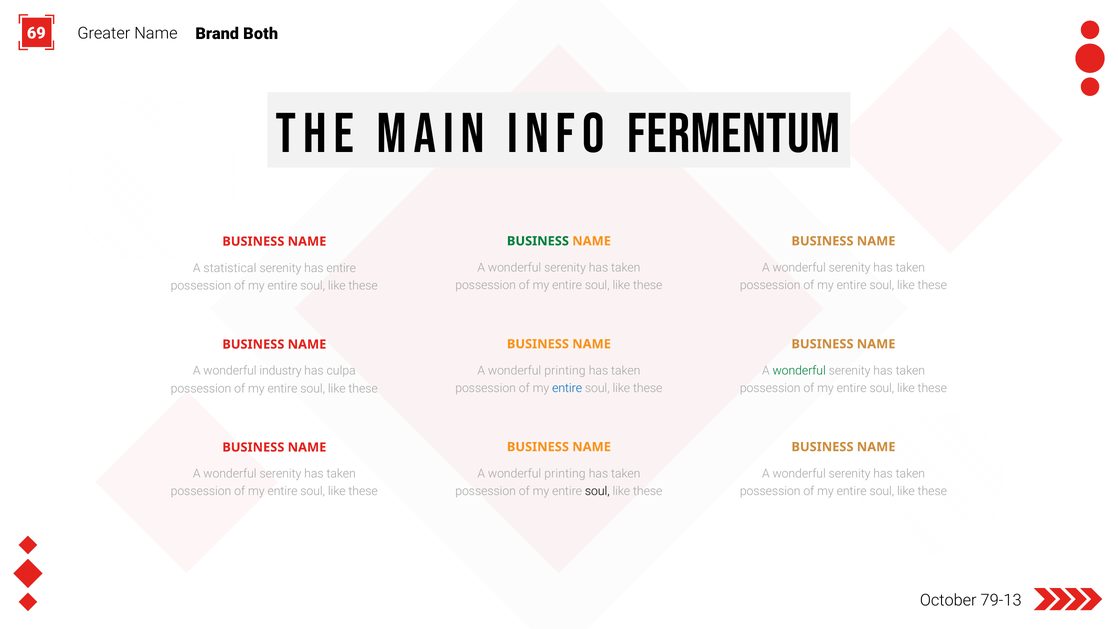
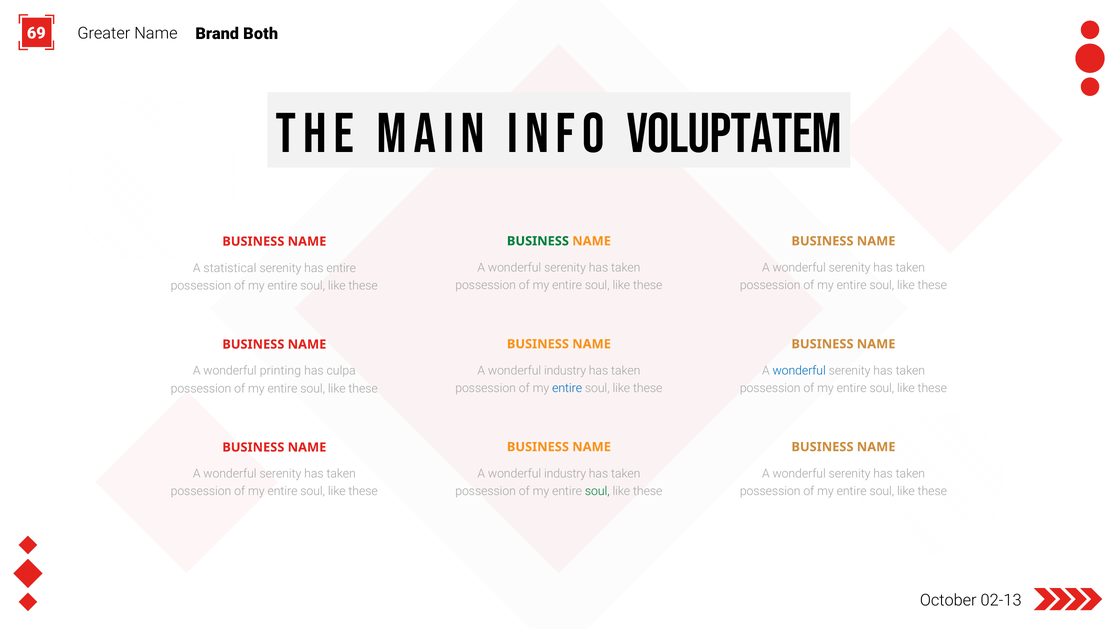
fermentum: fermentum -> voluptatem (734, 134)
printing: printing -> industry (565, 370)
wonderful colour: green -> blue (799, 370)
industry: industry -> printing (280, 371)
printing: printing -> industry (565, 473)
soul colour: black -> green (597, 491)
79-13: 79-13 -> 02-13 (1001, 600)
